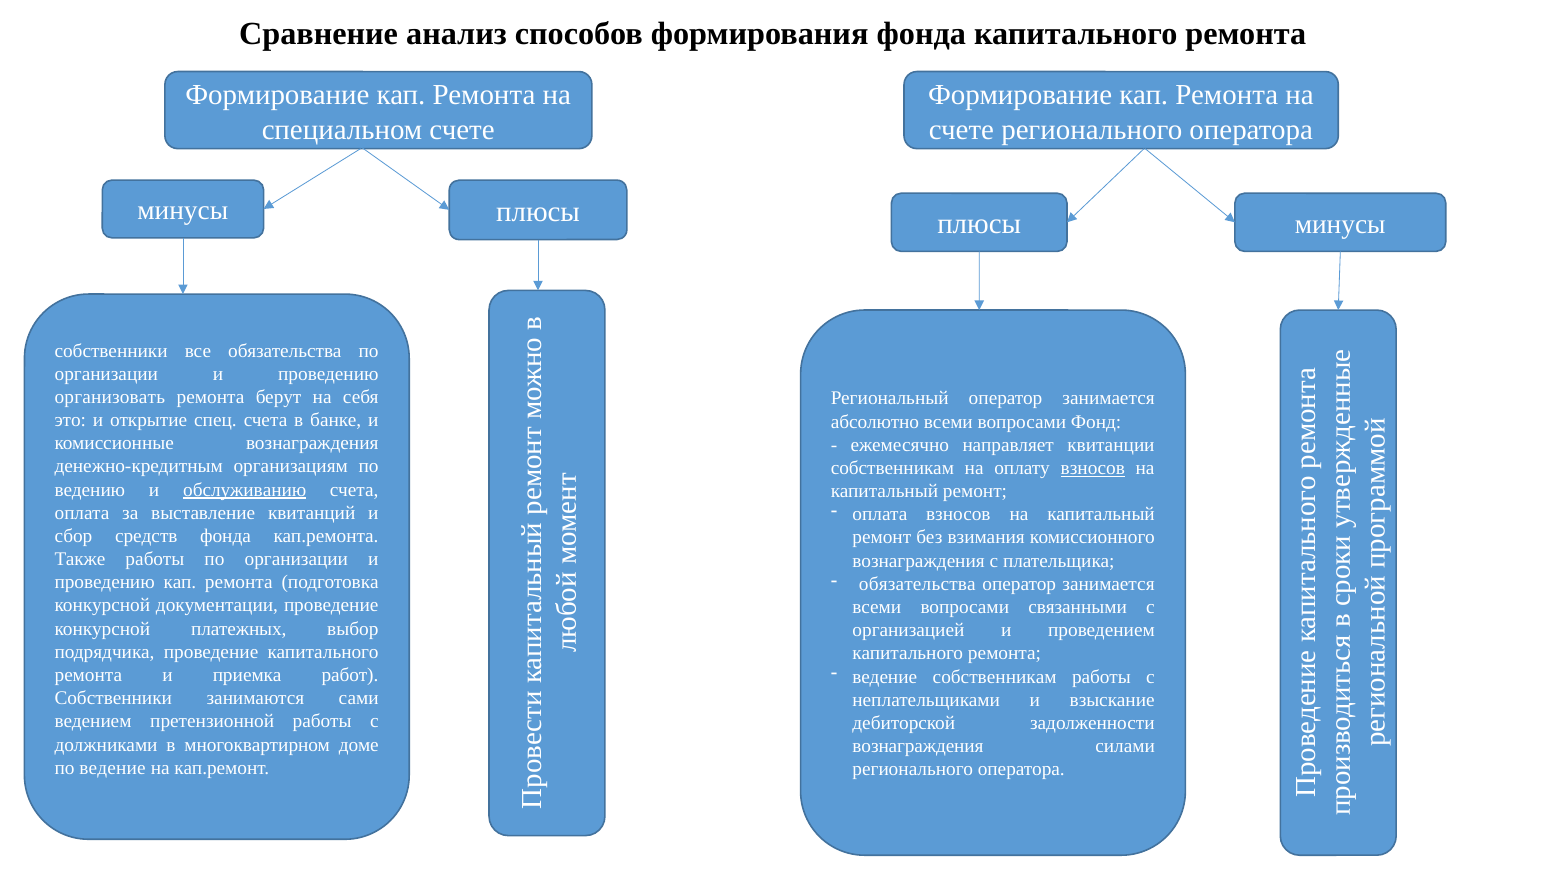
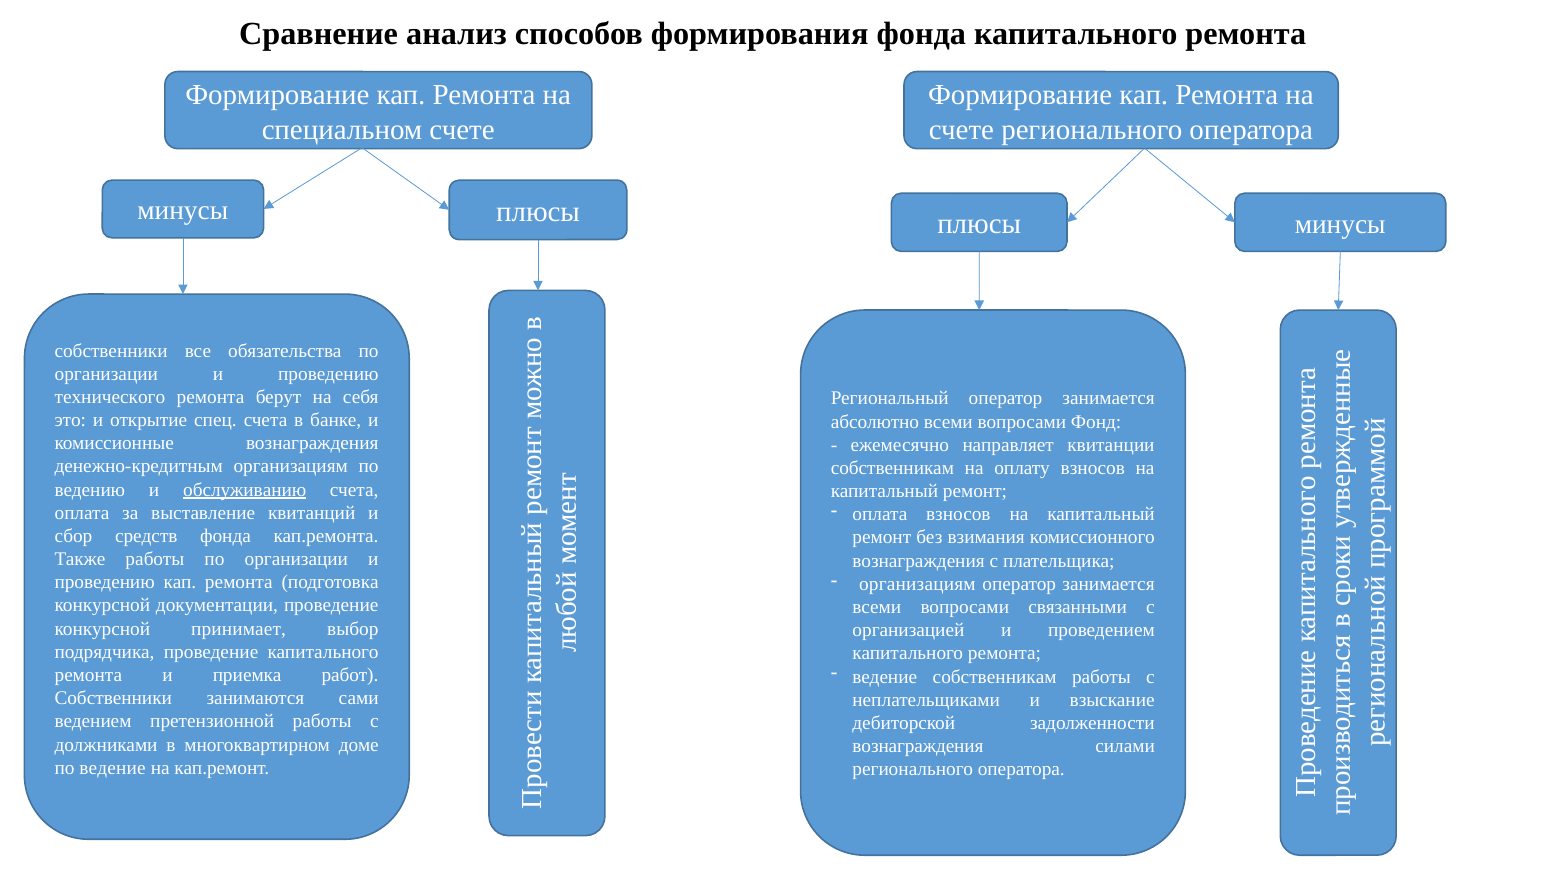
организовать: организовать -> технического (110, 397)
взносов underline: present -> none (1093, 468)
обязательства: обязательства -> организациям (917, 584)
платежных: платежных -> принимает (239, 629)
